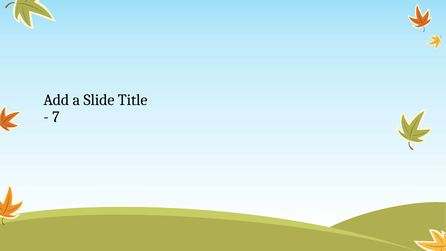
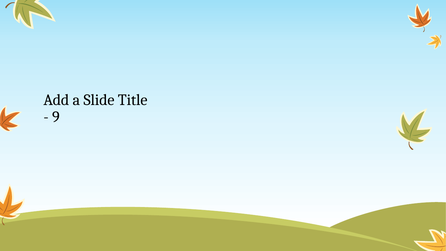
7: 7 -> 9 (56, 117)
